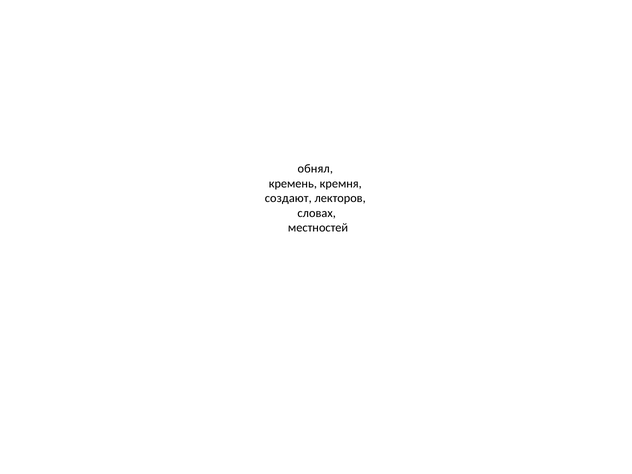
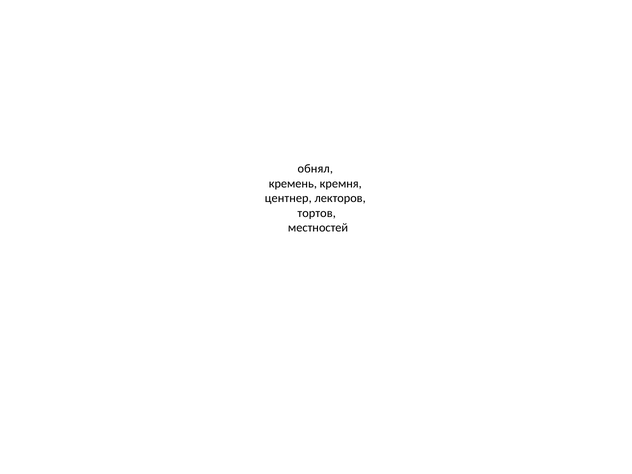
создают: создают -> центнер (288, 198)
словах: словах -> тортов (317, 213)
